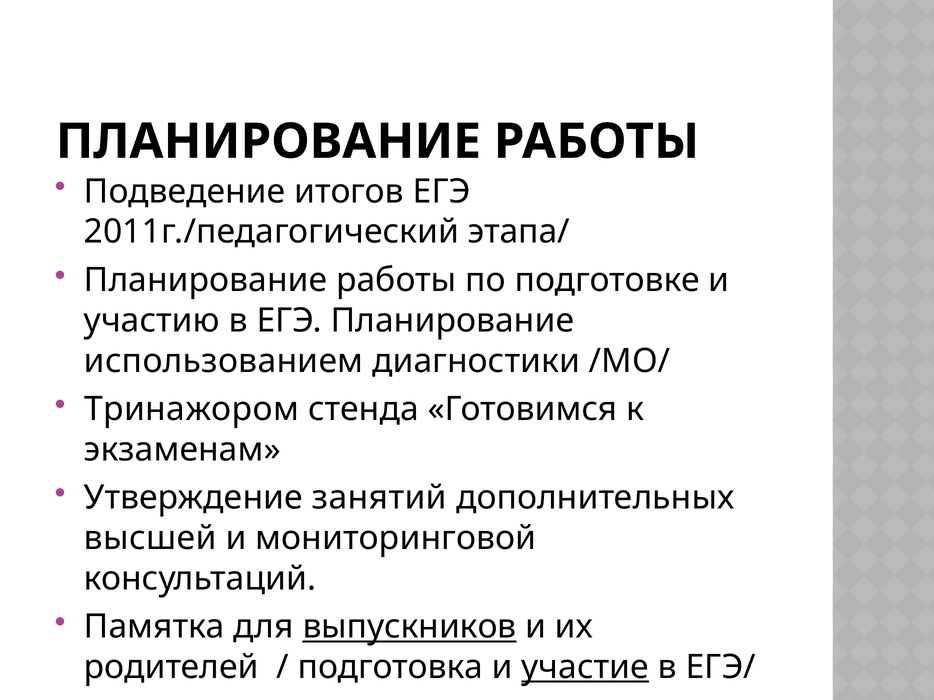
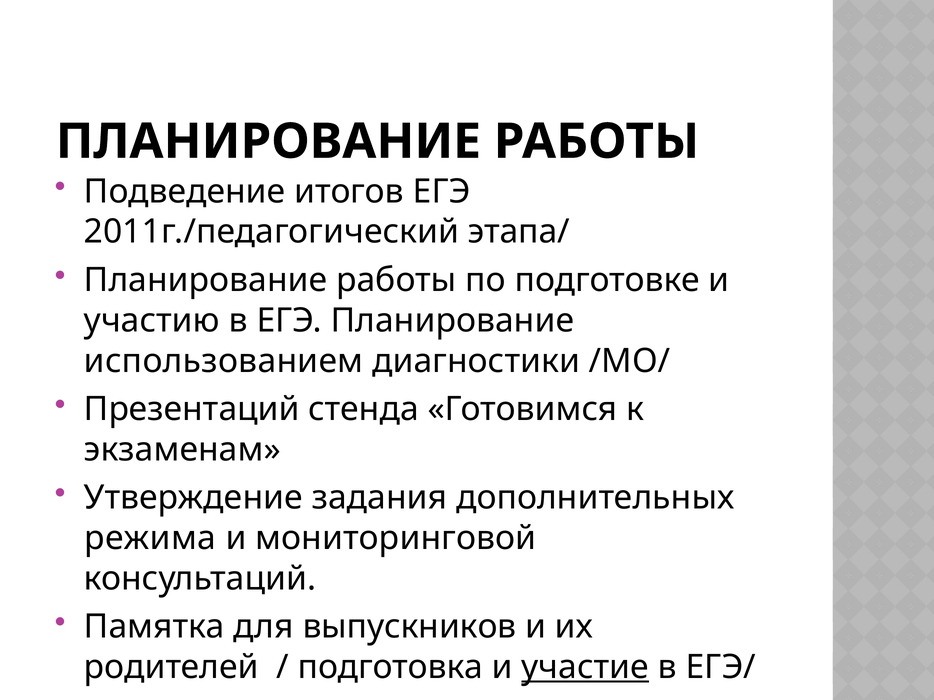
Тринажором: Тринажором -> Презентаций (192, 409)
занятий: занятий -> задания (380, 498)
высшей: высшей -> режима (150, 539)
выпускников underline: present -> none (410, 627)
